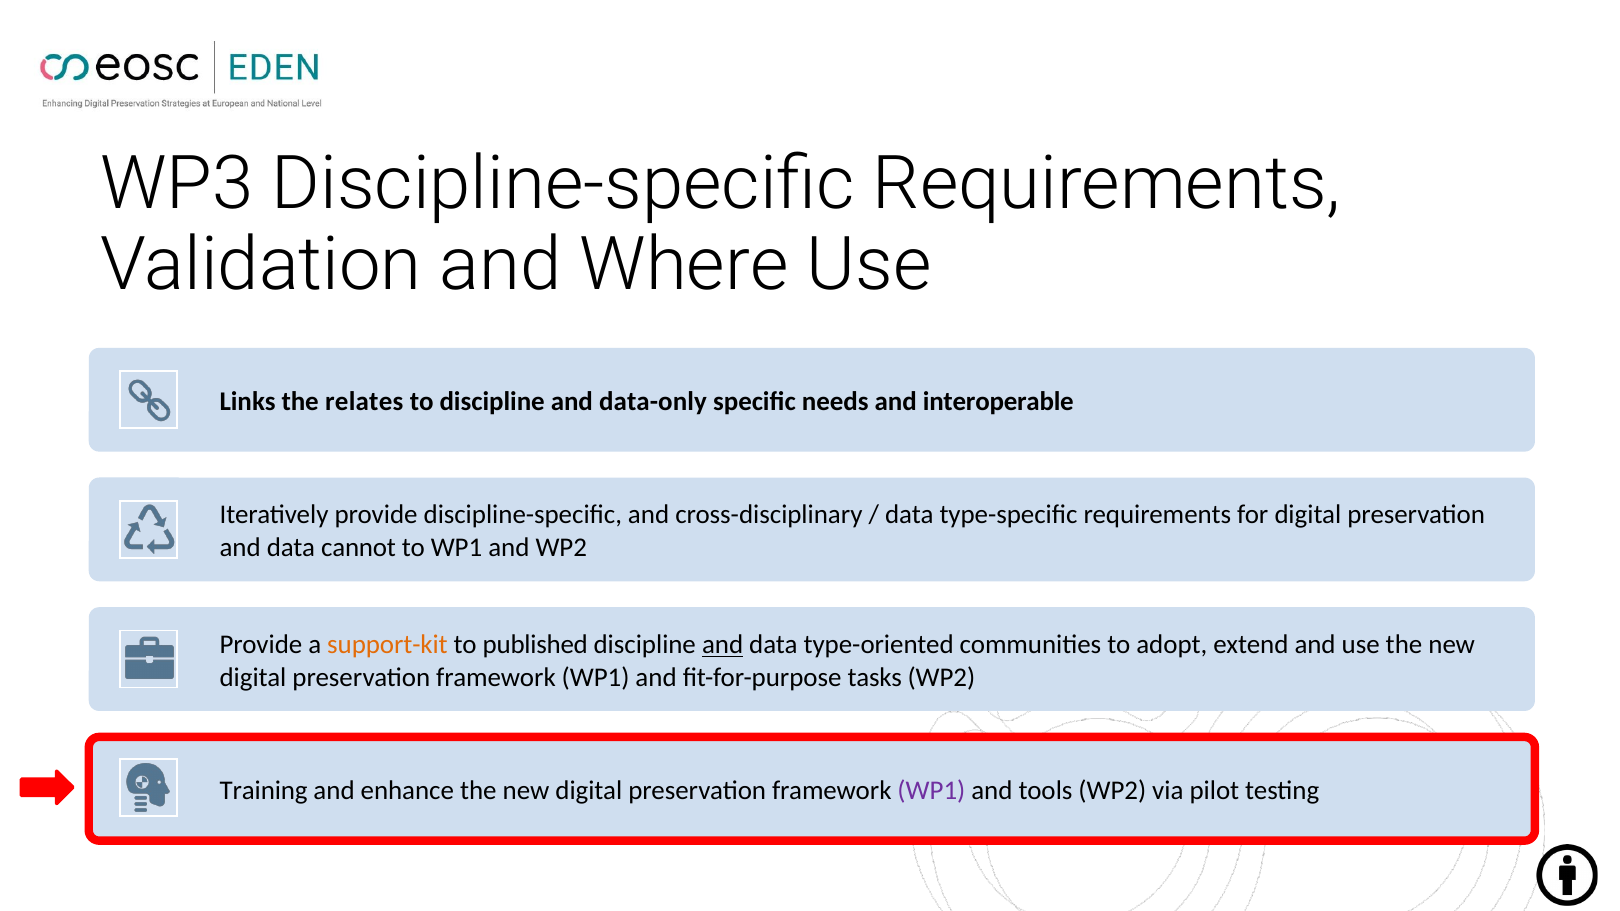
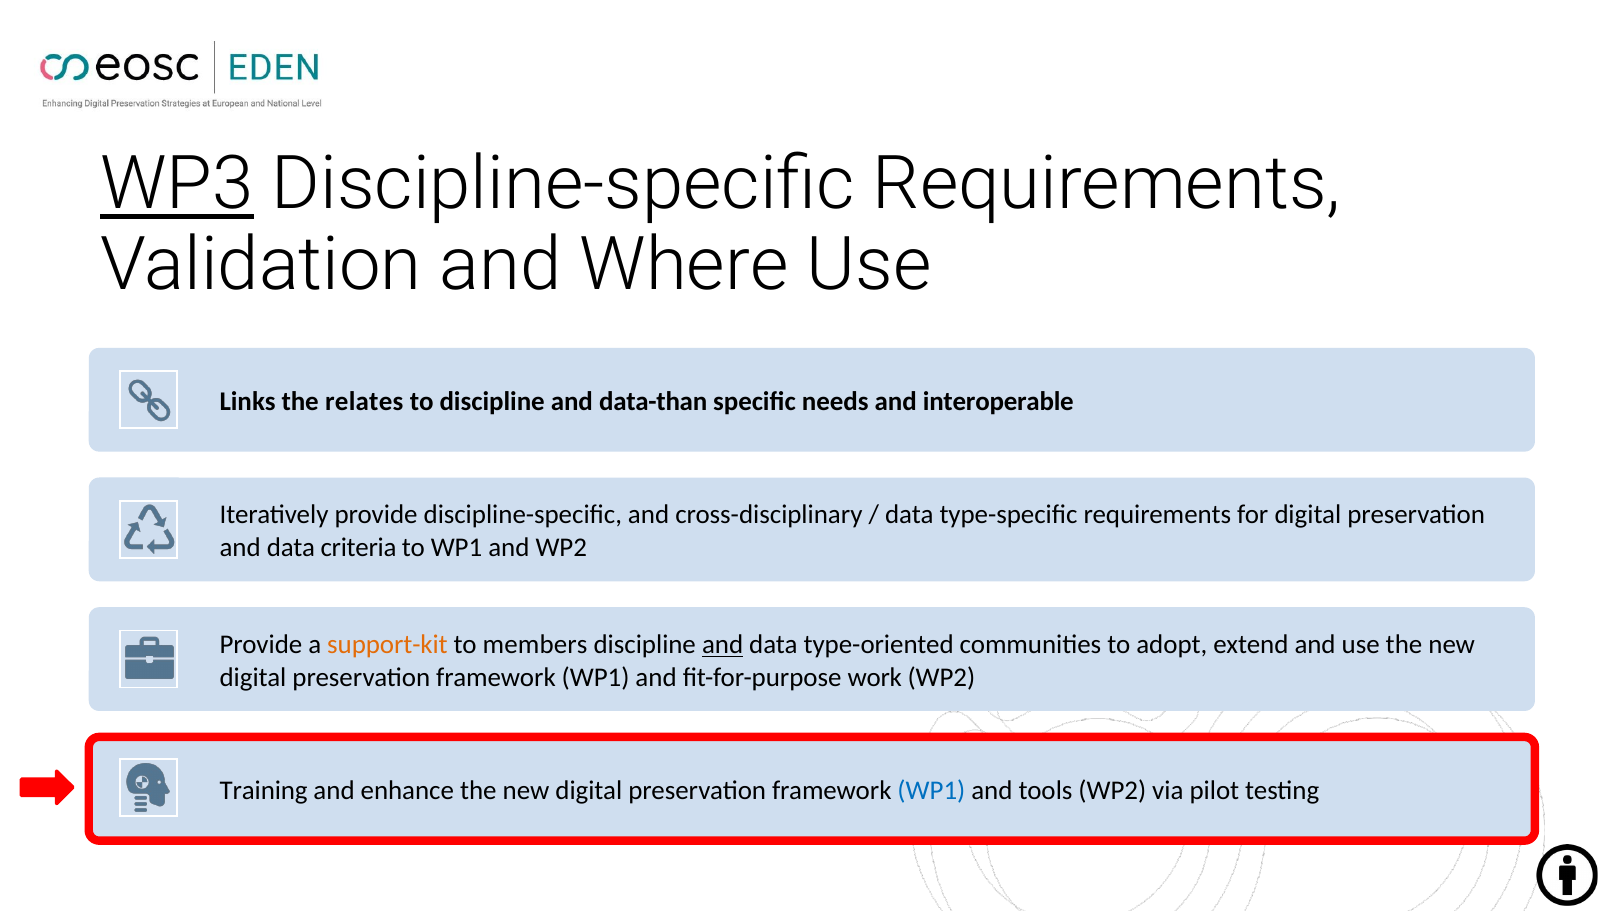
WP3 underline: none -> present (177, 185)
data-only: data-only -> data-than (653, 402)
cannot: cannot -> criteria (359, 548)
published: published -> members (535, 645)
tasks: tasks -> work (875, 677)
WP1 colour: purple -> blue (931, 791)
